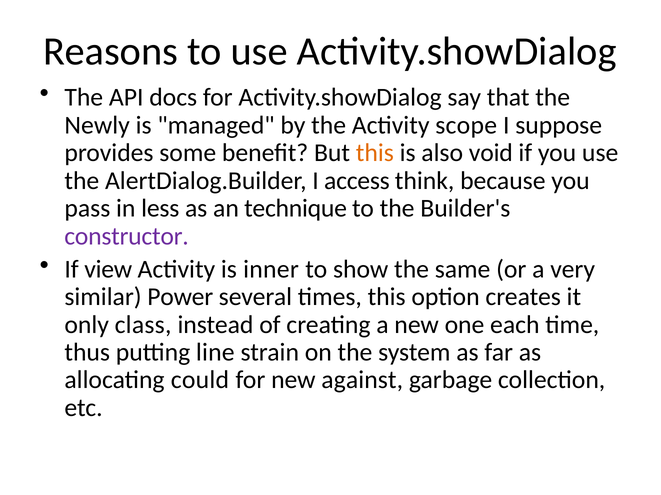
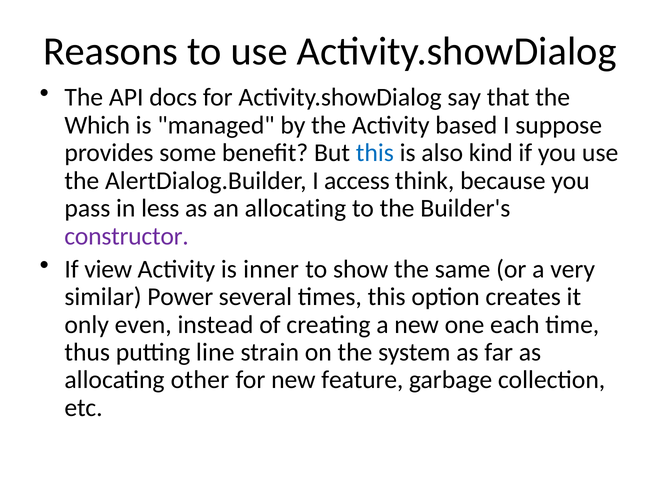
Newly: Newly -> Which (97, 125)
scope: scope -> based (466, 125)
this colour: orange -> blue (375, 153)
void: void -> kind (491, 153)
an technique: technique -> allocating (295, 209)
class: class -> even (143, 325)
could: could -> other (200, 381)
against: against -> feature (362, 381)
